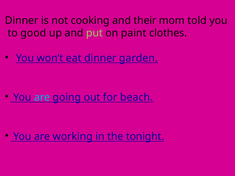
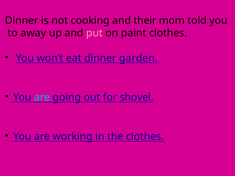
good: good -> away (33, 33)
put colour: light green -> pink (94, 33)
beach: beach -> shovel (137, 97)
the tonight: tonight -> clothes (145, 137)
